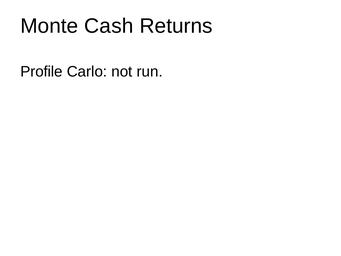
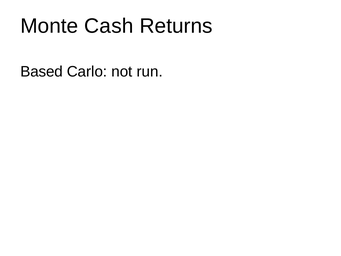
Profile: Profile -> Based (42, 72)
